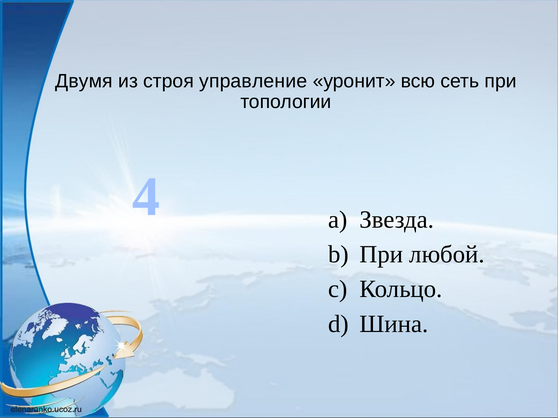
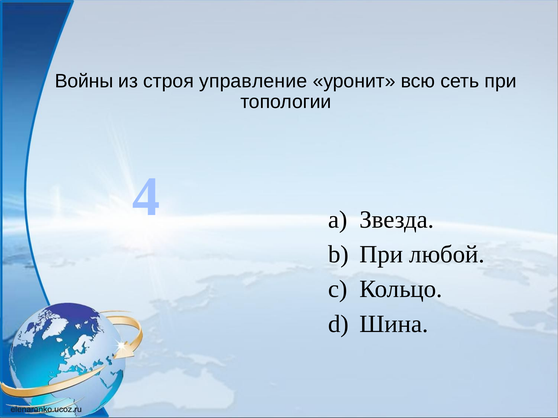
Двумя: Двумя -> Войны (84, 81)
